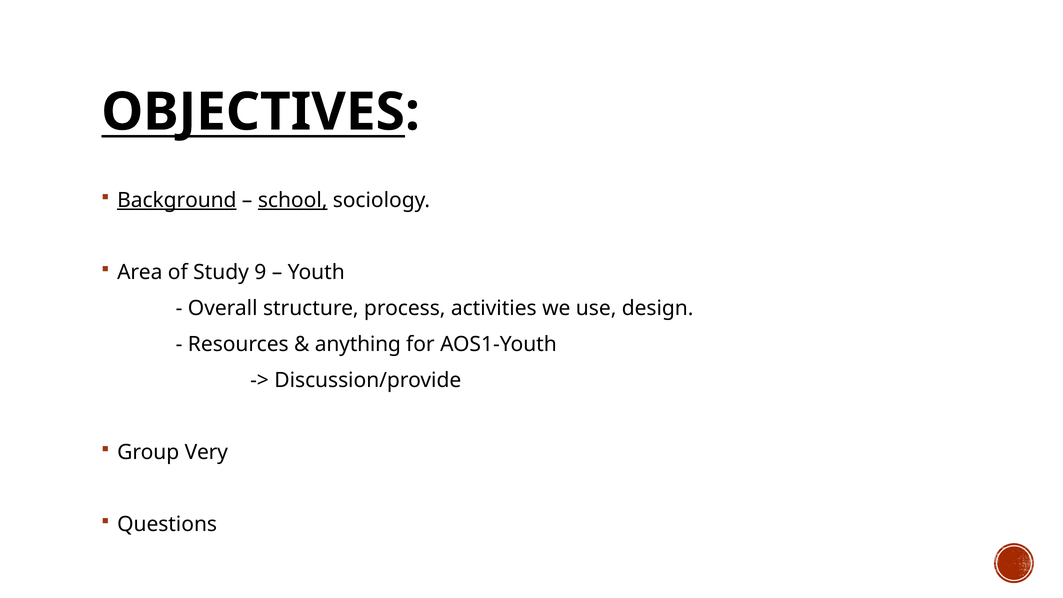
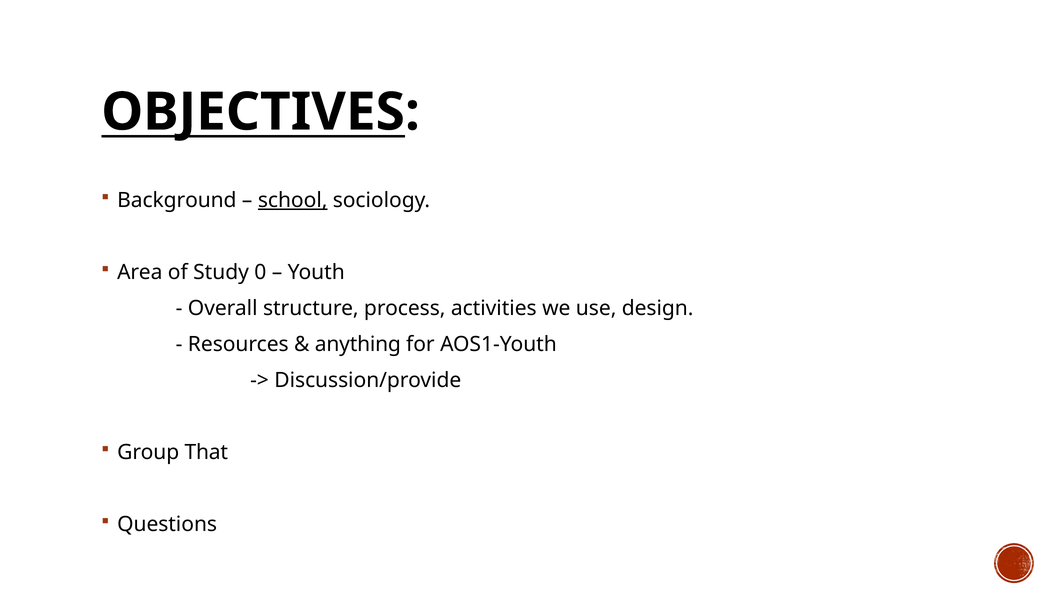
Background underline: present -> none (177, 200)
9: 9 -> 0 (260, 272)
Very: Very -> That (206, 452)
